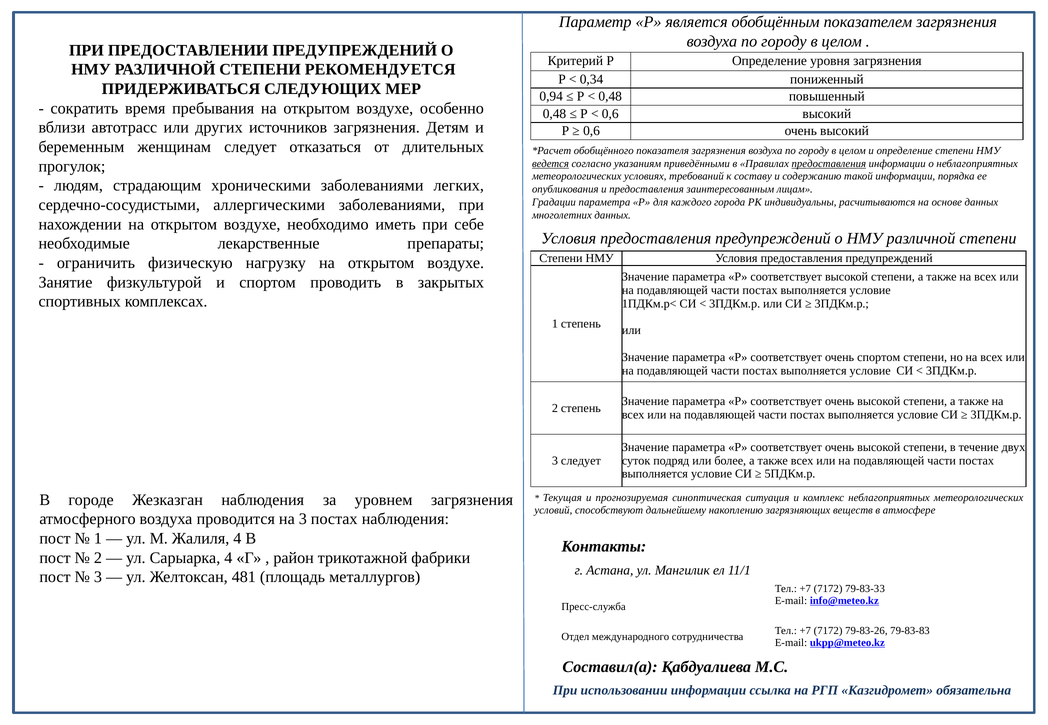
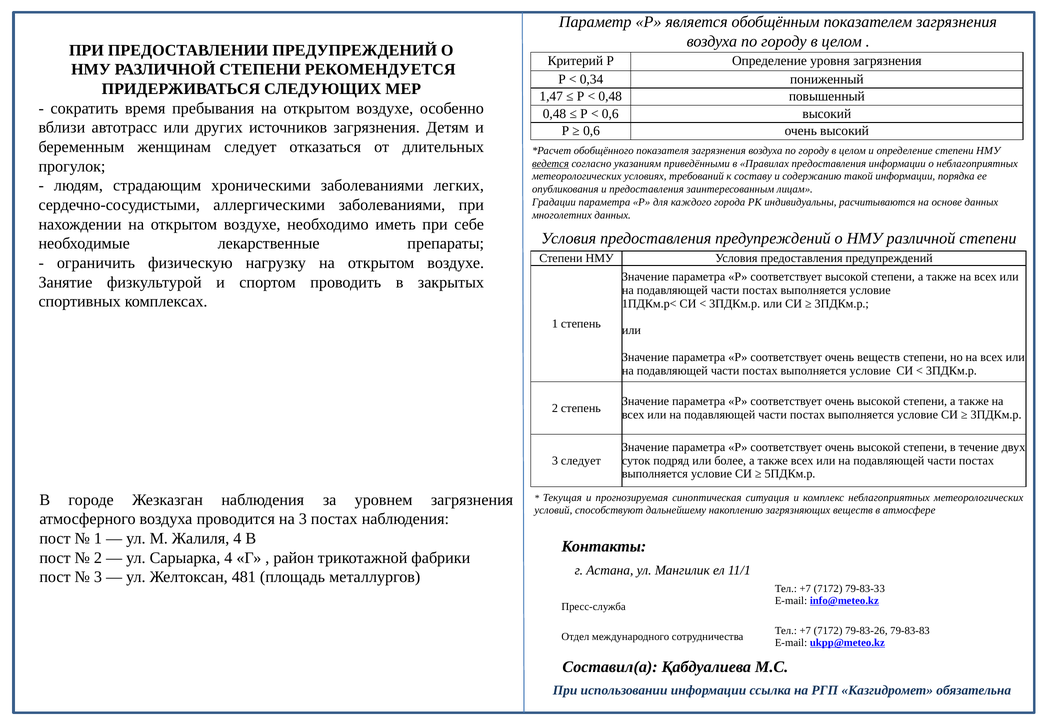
0,94: 0,94 -> 1,47 (551, 97)
предоставления underline: present -> none (829, 164)
очень спортом: спортом -> веществ (879, 358)
